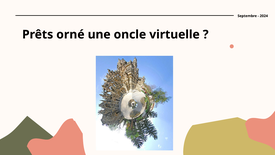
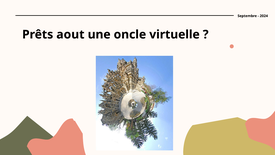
orné: orné -> aout (70, 34)
